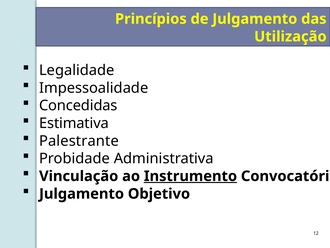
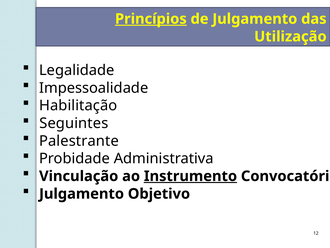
Princípios underline: none -> present (151, 19)
Concedidas: Concedidas -> Habilitação (78, 105)
Estimativa: Estimativa -> Seguintes (74, 123)
